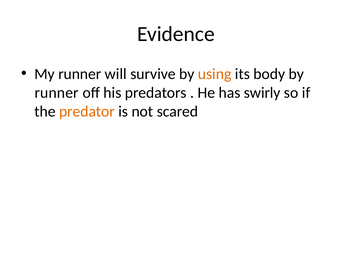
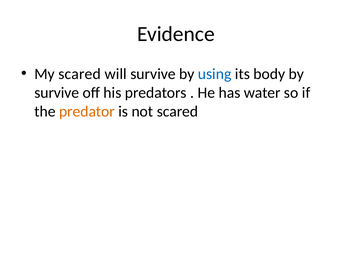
My runner: runner -> scared (80, 74)
using colour: orange -> blue (215, 74)
runner: runner -> survive (57, 93)
swirly: swirly -> water (262, 93)
